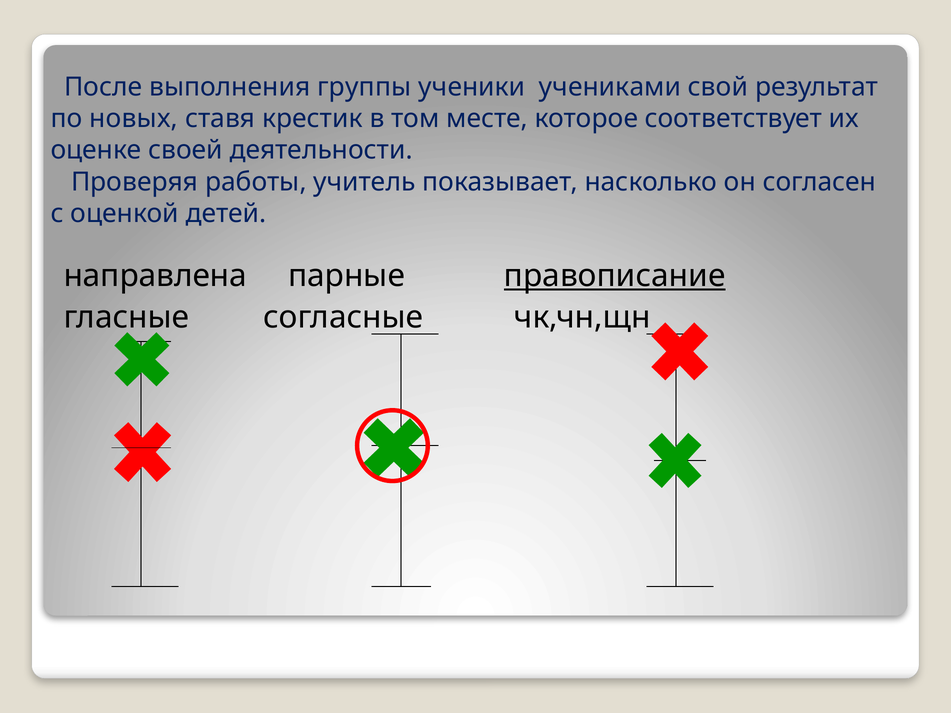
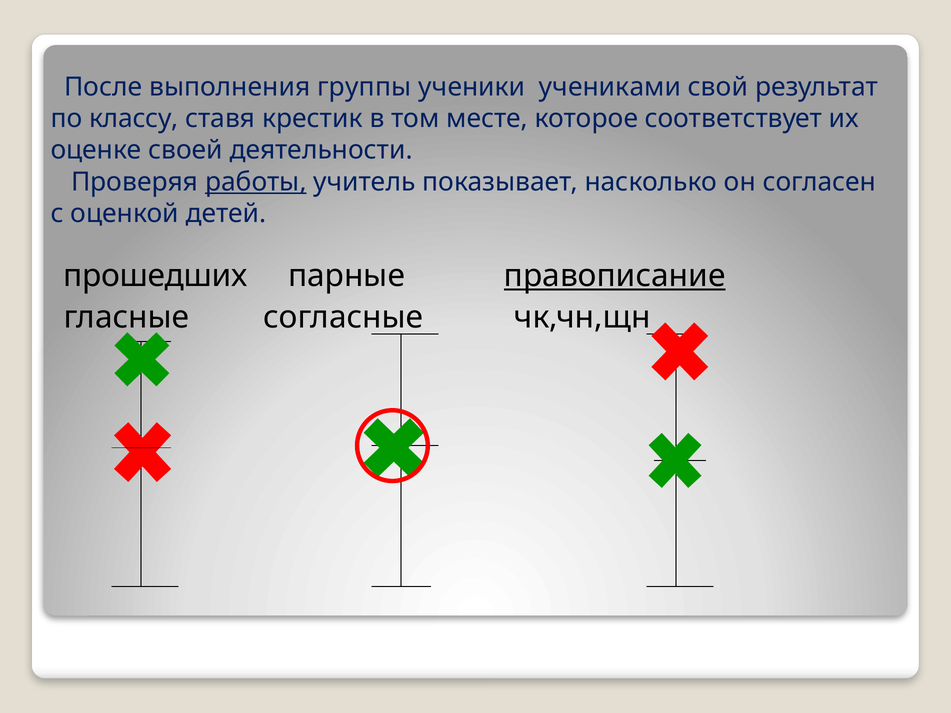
новых: новых -> классу (134, 119)
работы underline: none -> present (256, 182)
направлена: направлена -> прошедших (155, 276)
